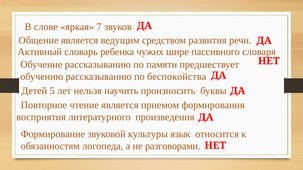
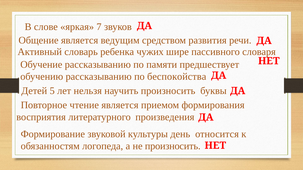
язык: язык -> день (180, 134)
не разговорами: разговорами -> произносить (173, 147)
